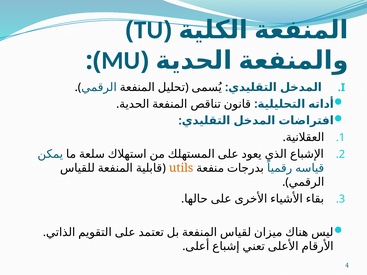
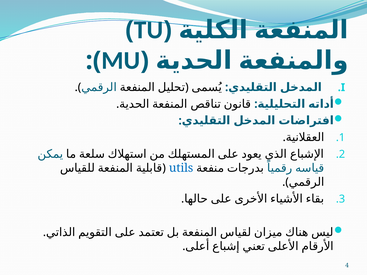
utils colour: orange -> blue (181, 168)
